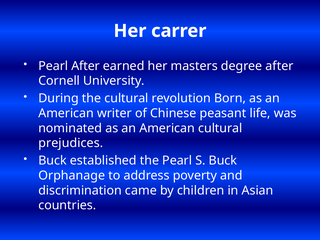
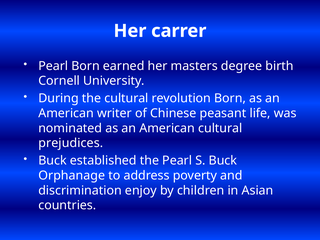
Pearl After: After -> Born (86, 66)
degree after: after -> birth (280, 66)
came: came -> enjoy (141, 190)
